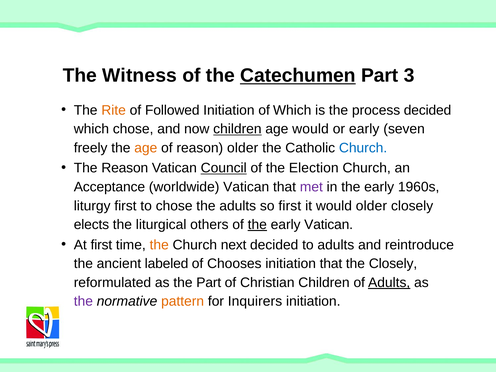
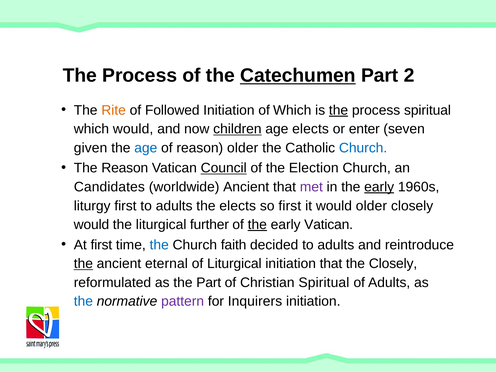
Witness: Witness -> Process (140, 75)
3: 3 -> 2 (409, 75)
the underline: none -> present (339, 110)
process decided: decided -> spiritual (427, 110)
which chose: chose -> would (133, 129)
age would: would -> elects (311, 129)
or early: early -> enter (364, 129)
freely: freely -> given (91, 148)
age colour: orange -> blue (146, 148)
Acceptance: Acceptance -> Candidates (109, 187)
worldwide Vatican: Vatican -> Ancient (246, 187)
early underline: none -> present (379, 187)
first to chose: chose -> adults (174, 206)
the adults: adults -> elects (238, 206)
elects: elects -> would (91, 225)
others: others -> further (209, 225)
the colour: orange -> blue (159, 245)
next: next -> faith (234, 245)
the underline: none -> present (83, 264)
labeled: labeled -> eternal (166, 264)
of Chooses: Chooses -> Liturgical (234, 264)
Christian Children: Children -> Spiritual (324, 283)
Adults underline: present -> none (389, 283)
the colour: purple -> blue (83, 301)
pattern colour: orange -> purple (183, 301)
